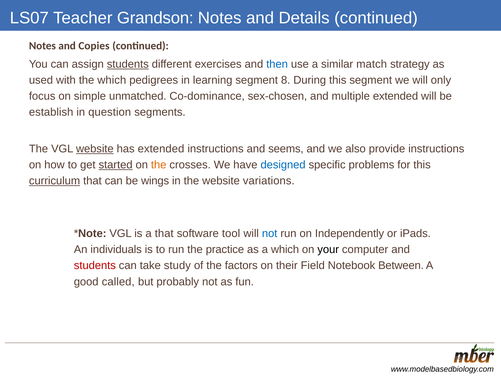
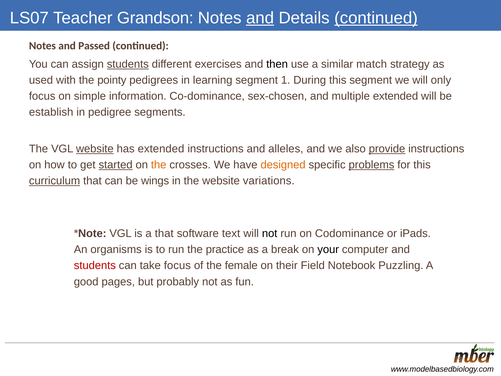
and underline: none -> present (260, 18)
continued underline: none -> present (376, 18)
Copies: Copies -> Passed (94, 46)
then colour: blue -> black (277, 64)
the which: which -> pointy (112, 80)
8: 8 -> 1 (286, 80)
unmatched: unmatched -> information (138, 96)
question: question -> pedigree (110, 112)
seems: seems -> alleles (286, 149)
provide underline: none -> present (387, 149)
designed colour: blue -> orange (283, 165)
problems underline: none -> present (371, 165)
tool: tool -> text (231, 233)
not colour: blue -> black (270, 233)
Independently: Independently -> Codominance (349, 233)
individuals: individuals -> organisms (116, 249)
a which: which -> break (285, 249)
take study: study -> focus (177, 265)
factors: factors -> female (241, 265)
Between: Between -> Puzzling (401, 265)
called: called -> pages (118, 281)
